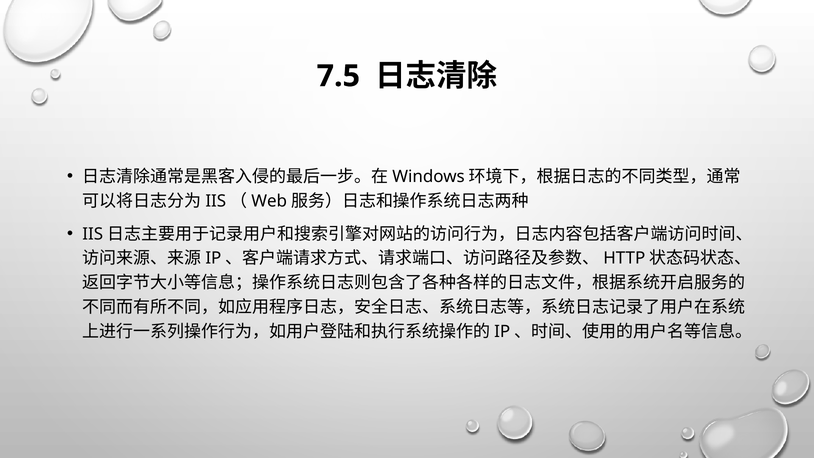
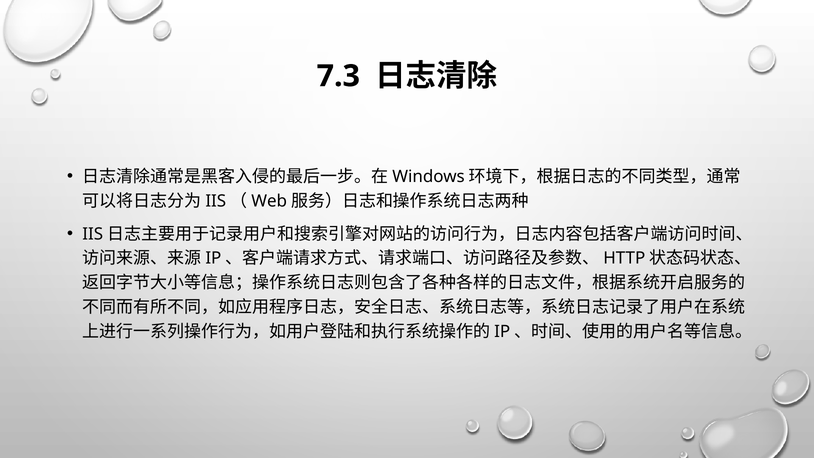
7.5: 7.5 -> 7.3 (338, 76)
